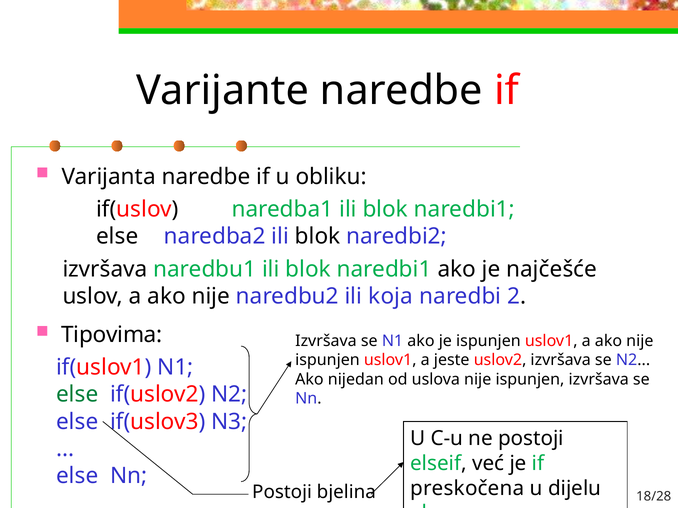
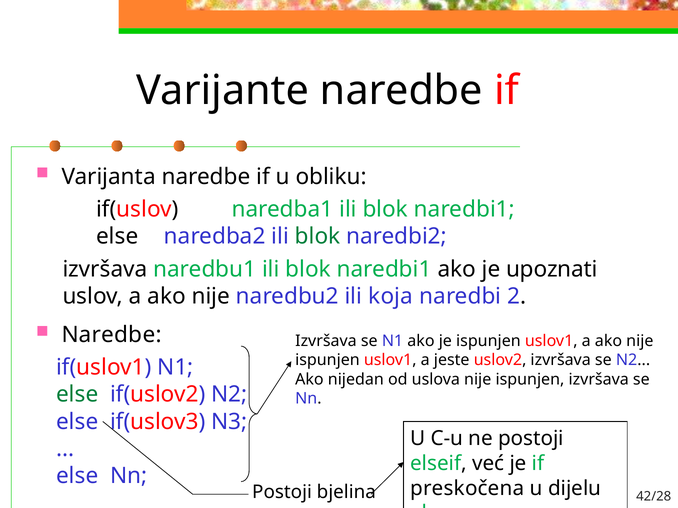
blok colour: black -> green (318, 237)
najčešće: najčešće -> upoznati (552, 269)
Tipovima: Tipovima -> Naredbe (112, 335)
18/28: 18/28 -> 42/28 (654, 497)
